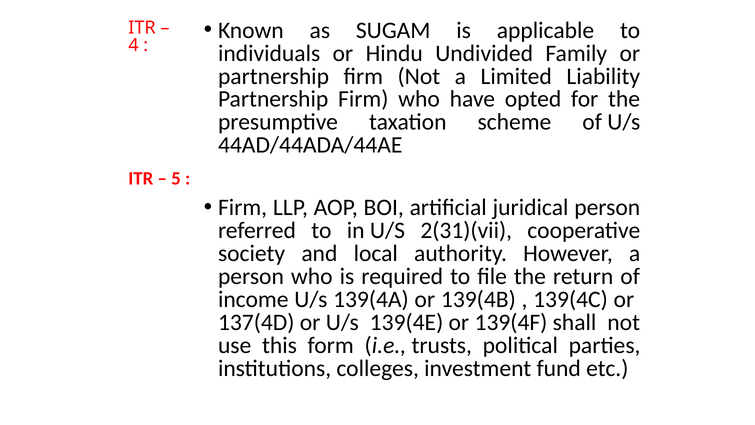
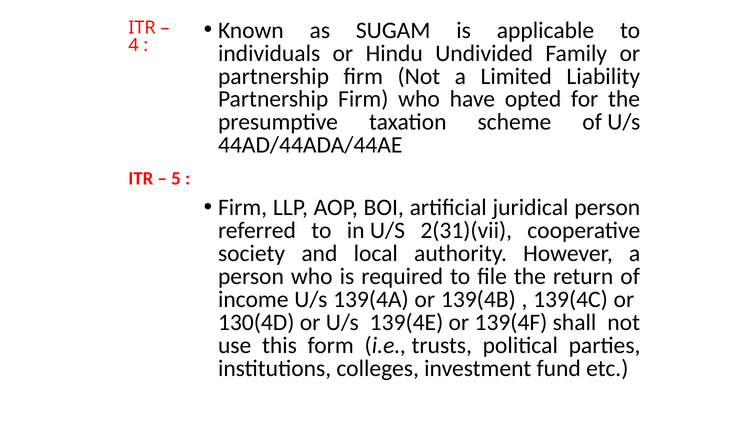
137(4D: 137(4D -> 130(4D (256, 322)
